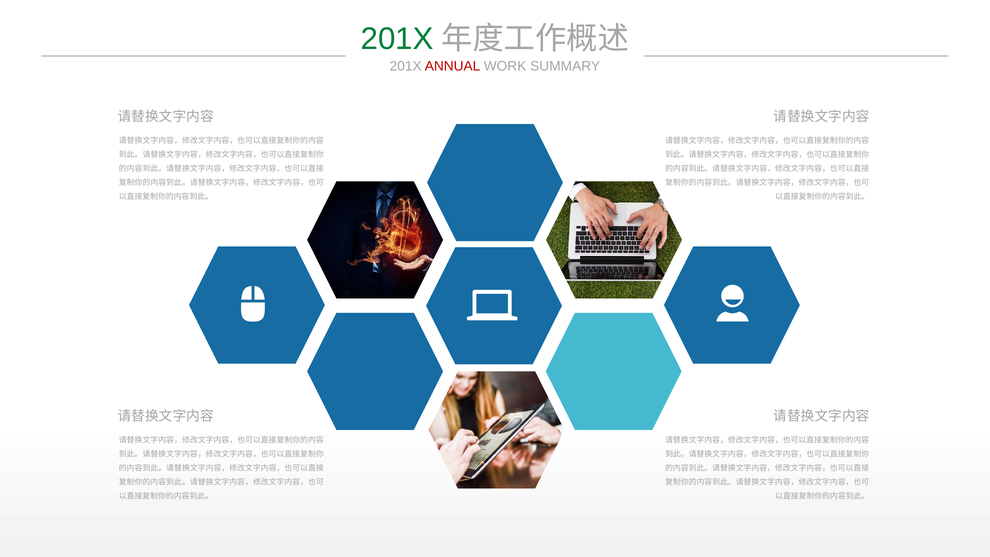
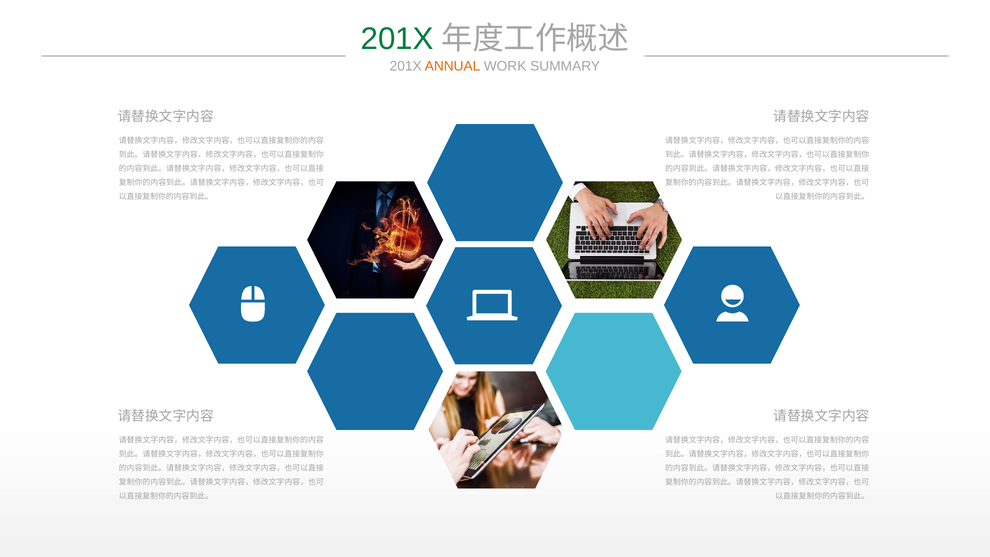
ANNUAL colour: red -> orange (453, 66)
